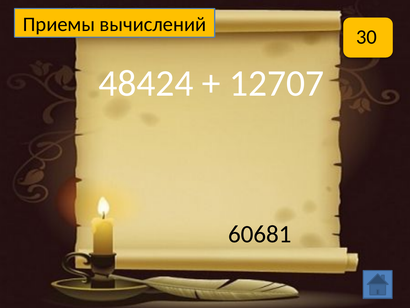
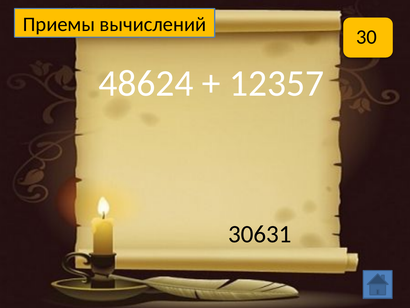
48424: 48424 -> 48624 (146, 83)
12707: 12707 -> 12357 (277, 83)
60681: 60681 -> 30631 (260, 234)
